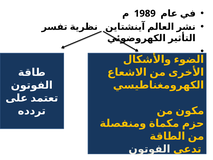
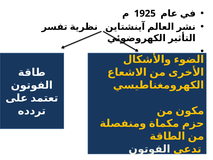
1989: 1989 -> 1925 (145, 13)
